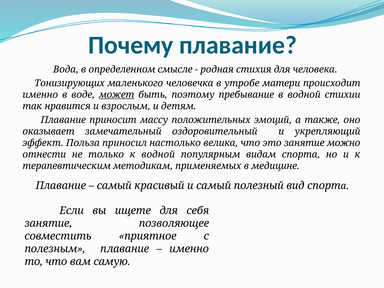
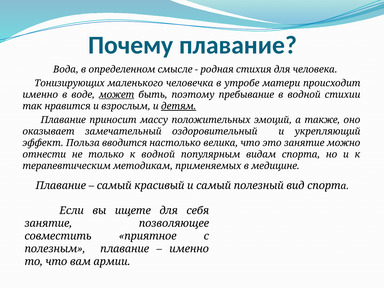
детям underline: none -> present (179, 106)
приносил: приносил -> вводится (125, 143)
самую: самую -> армии (112, 262)
